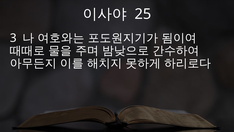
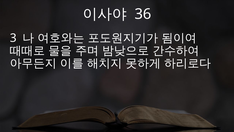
25: 25 -> 36 (143, 14)
